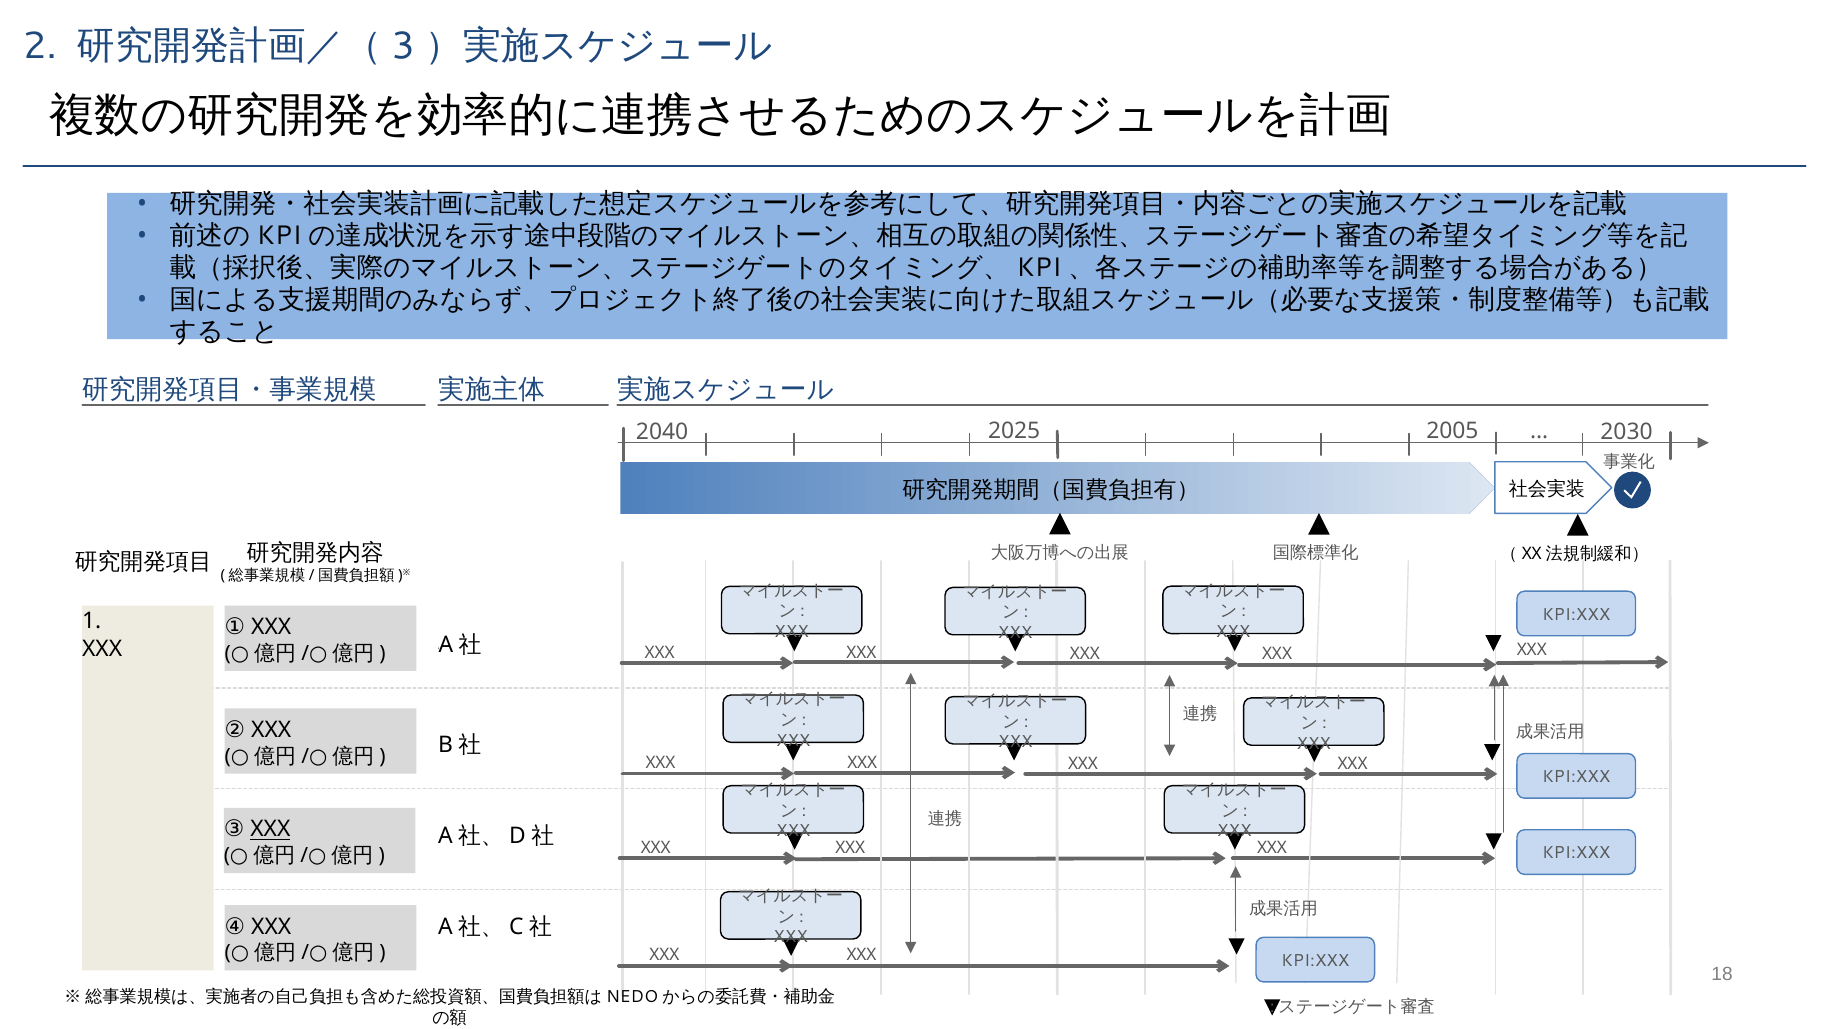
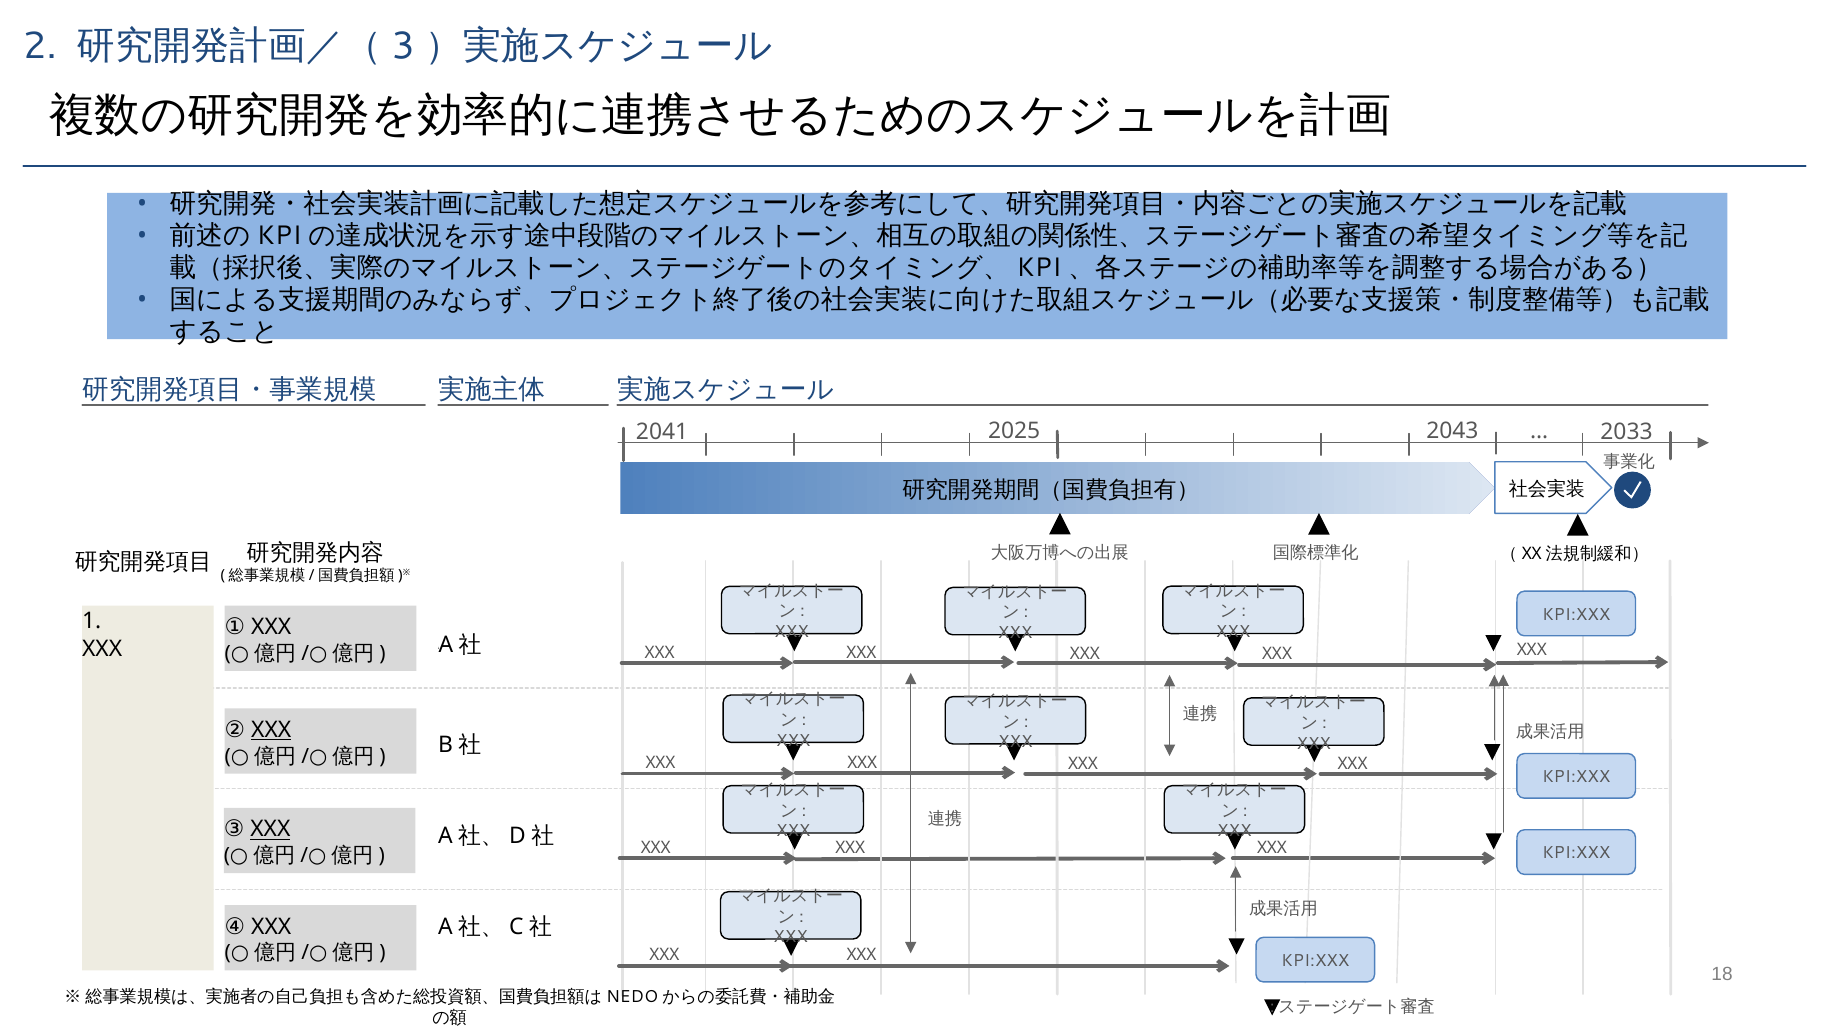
2040: 2040 -> 2041 (662, 432)
2005: 2005 -> 2043 (1452, 431)
2030: 2030 -> 2033 (1627, 432)
XXX underline: none -> present (271, 730)
